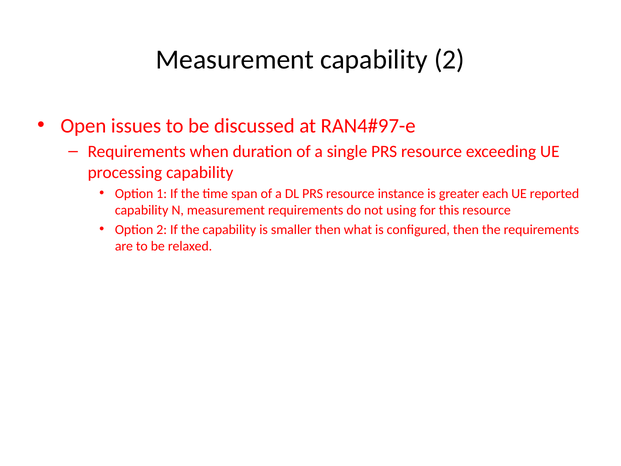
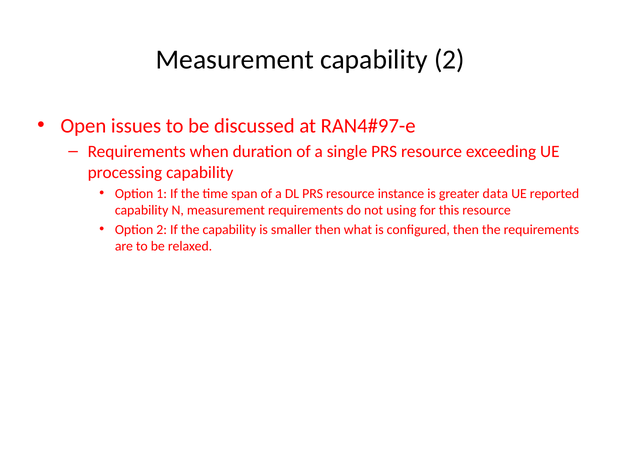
each: each -> data (495, 194)
